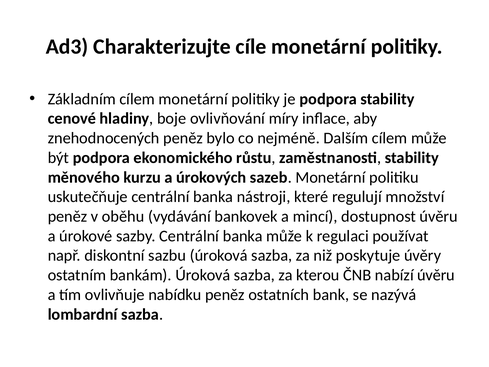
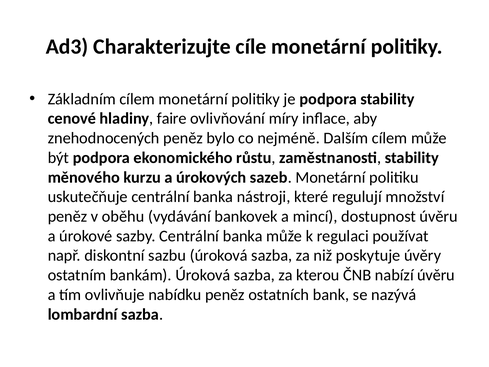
boje: boje -> faire (172, 119)
